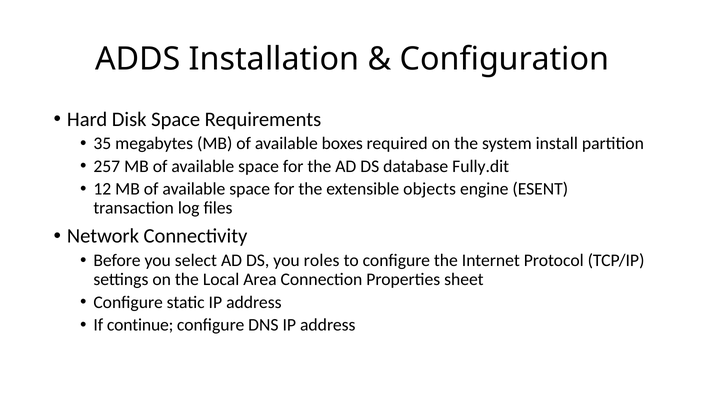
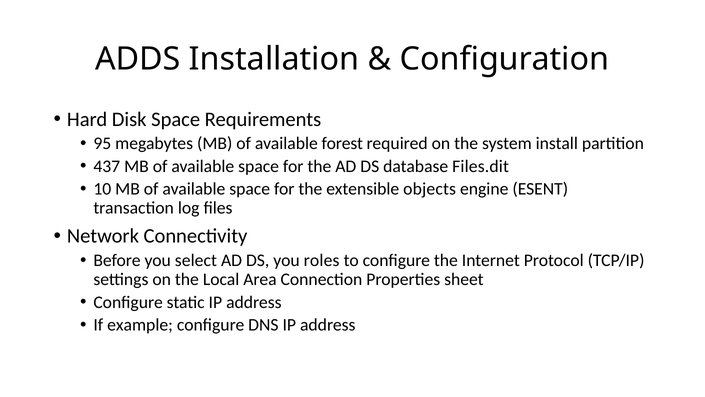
35: 35 -> 95 (102, 143)
boxes: boxes -> forest (342, 143)
257: 257 -> 437 (107, 166)
Fully.dit: Fully.dit -> Files.dit (481, 166)
12: 12 -> 10 (102, 189)
continue: continue -> example (140, 325)
